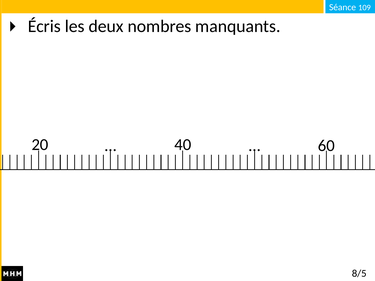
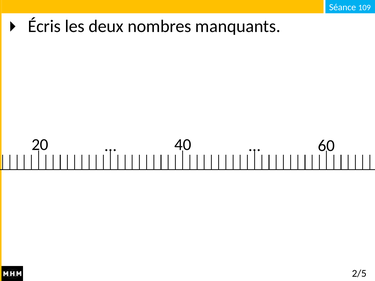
8/5: 8/5 -> 2/5 (359, 274)
